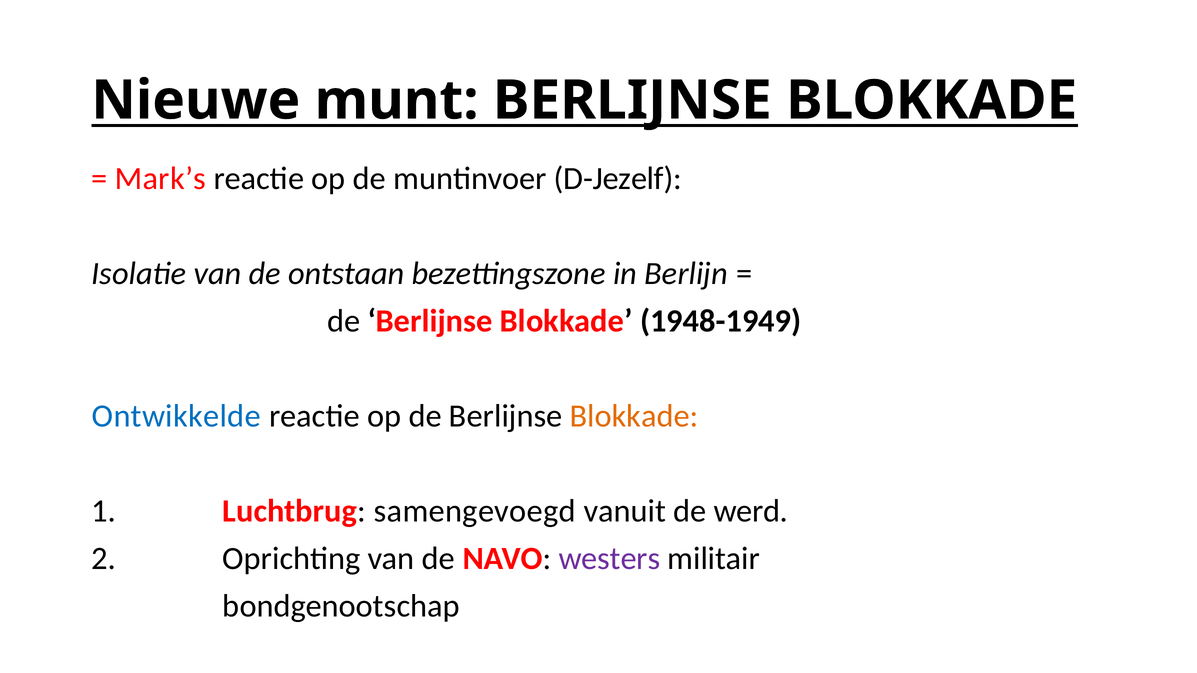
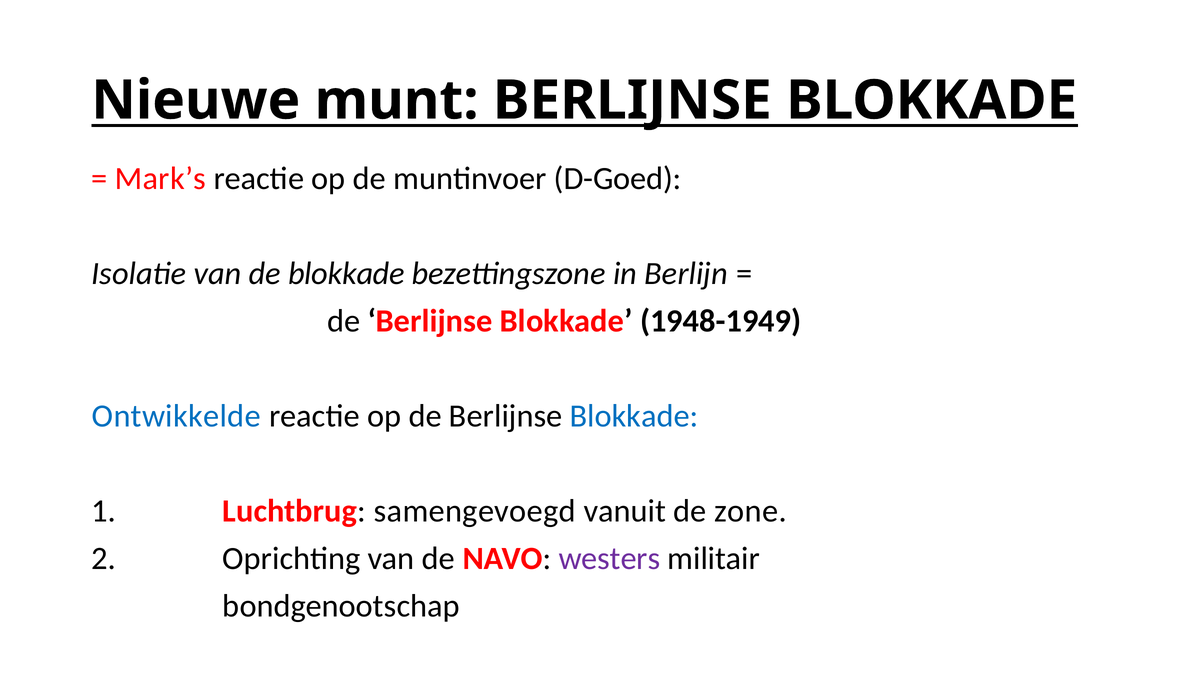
D-Jezelf: D-Jezelf -> D-Goed (618, 179)
de ontstaan: ontstaan -> blokkade (346, 274)
Blokkade colour: orange -> blue (634, 416)
werd: werd -> zone (751, 511)
